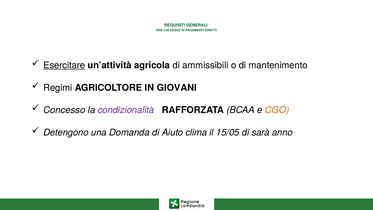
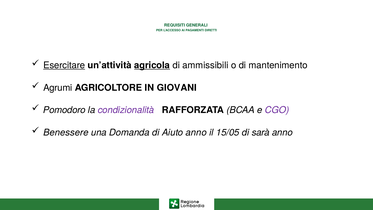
agricola underline: none -> present (152, 65)
Regimi: Regimi -> Agrumi (58, 88)
Concesso: Concesso -> Pomodoro (64, 110)
CGO colour: orange -> purple (277, 110)
Detengono: Detengono -> Benessere (66, 132)
Aiuto clima: clima -> anno (196, 132)
